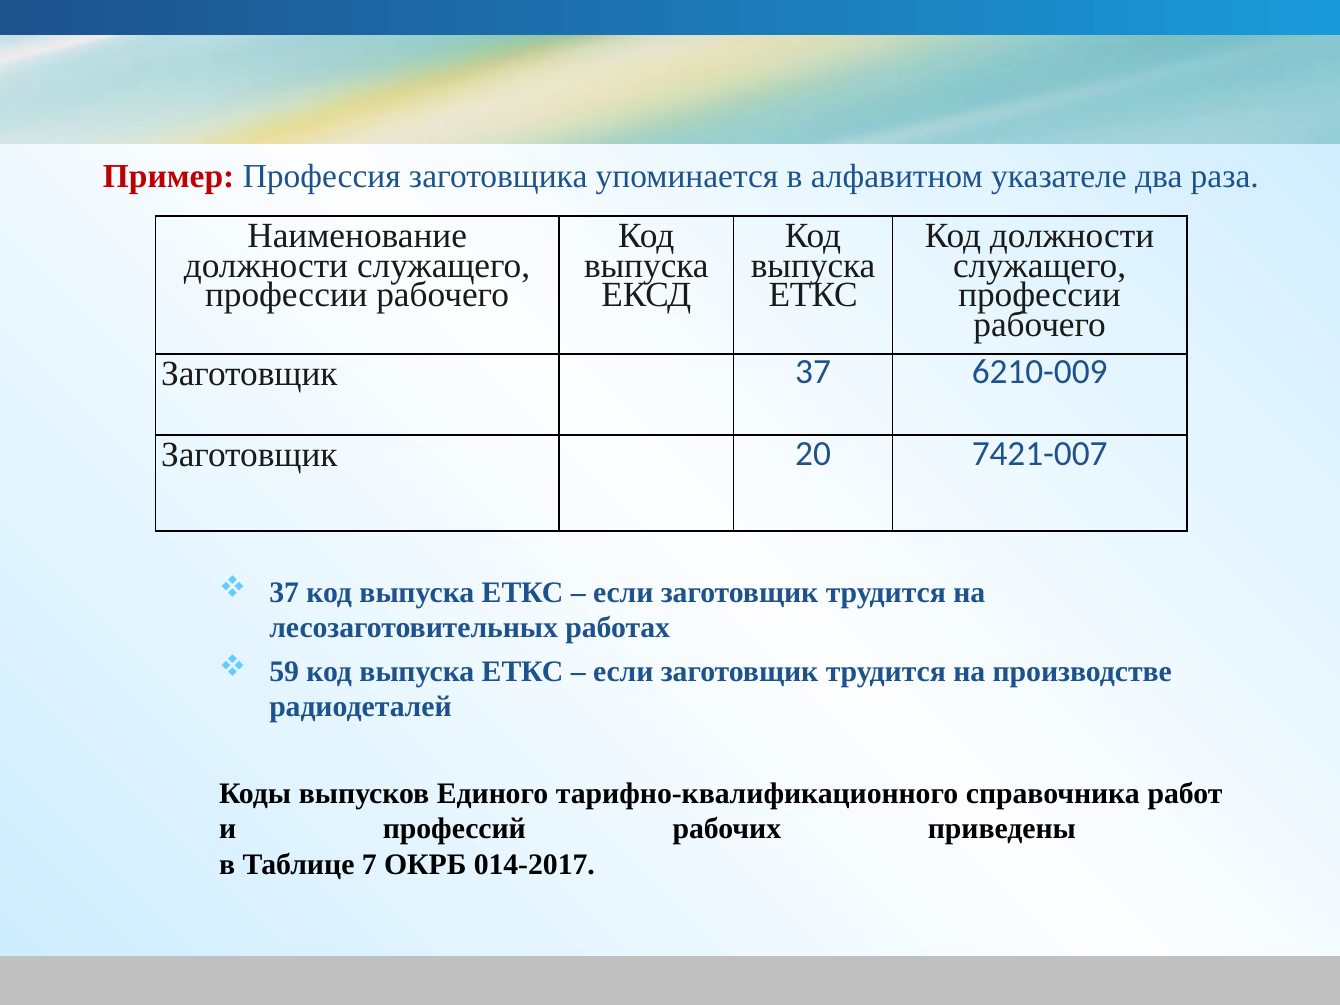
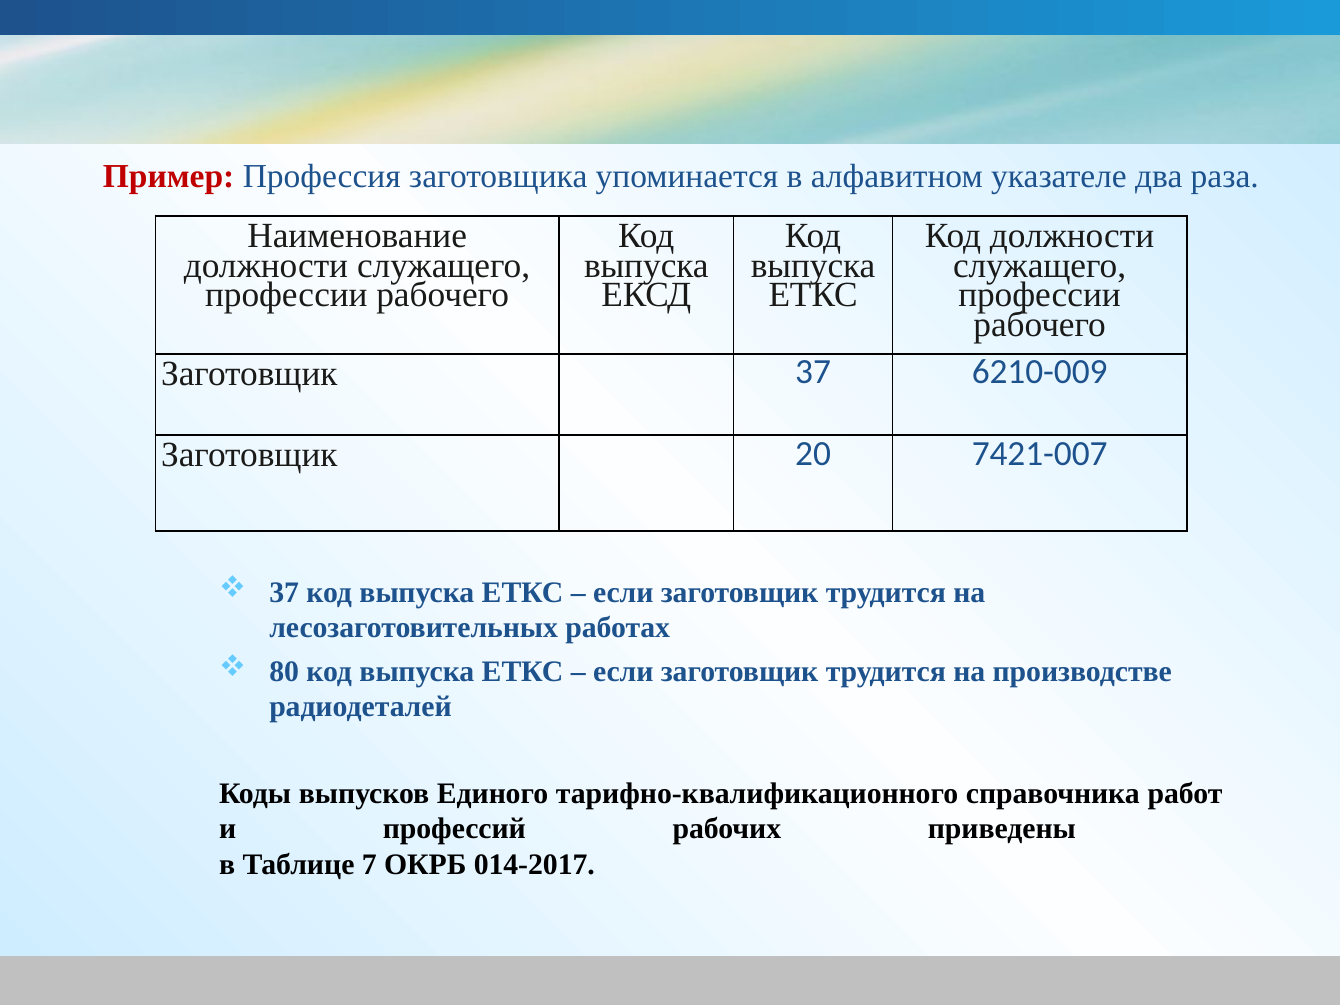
59: 59 -> 80 (284, 671)
